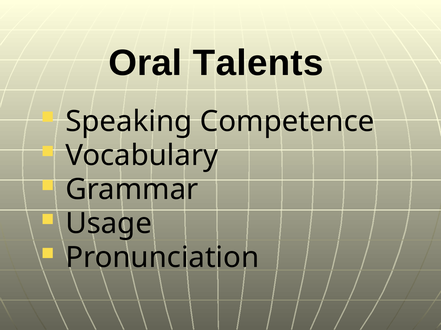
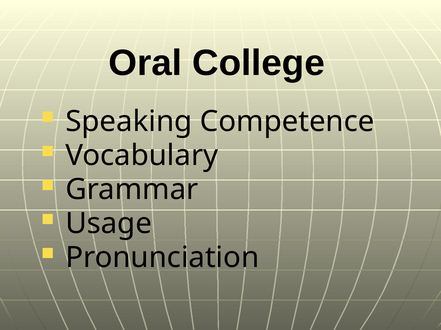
Talents: Talents -> College (258, 63)
